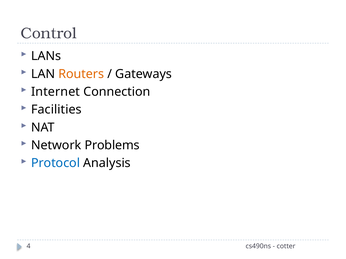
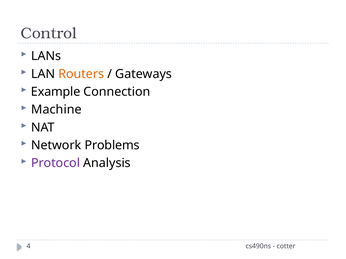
Internet: Internet -> Example (56, 92)
Facilities: Facilities -> Machine (56, 110)
Protocol colour: blue -> purple (56, 163)
